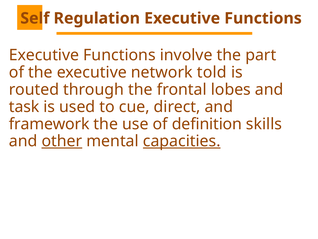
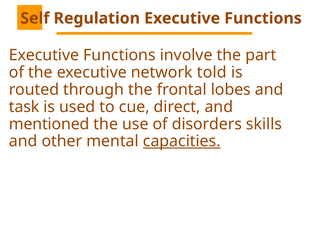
framework: framework -> mentioned (49, 124)
definition: definition -> disorders (207, 124)
other underline: present -> none (62, 141)
